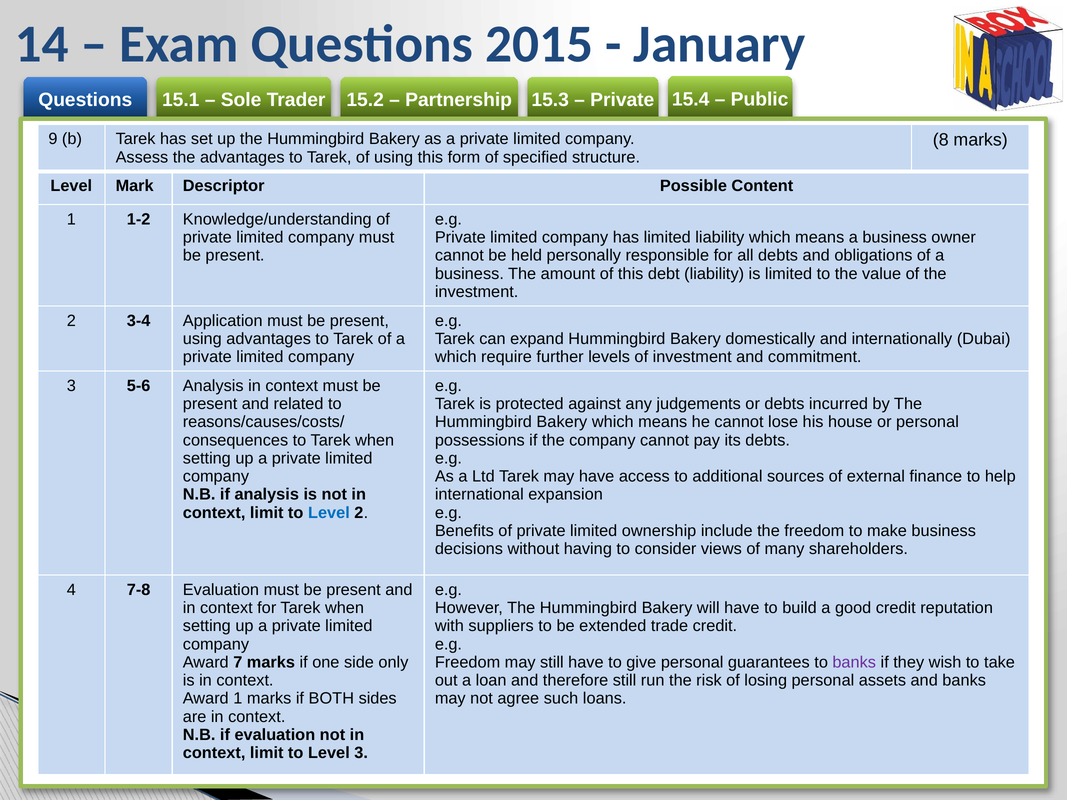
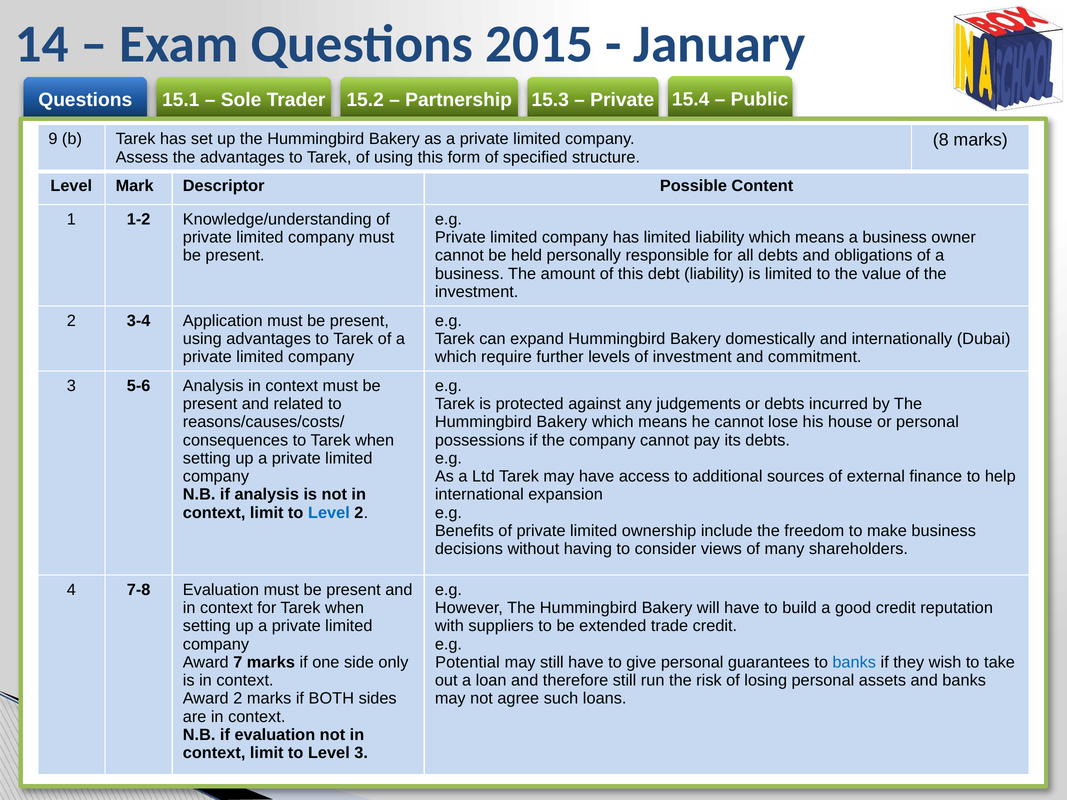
Freedom: Freedom -> Potential (467, 663)
banks colour: purple -> blue (854, 663)
Award 1: 1 -> 2 (238, 699)
